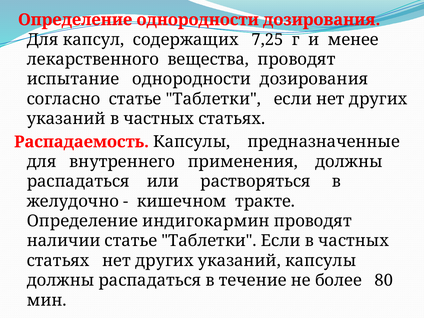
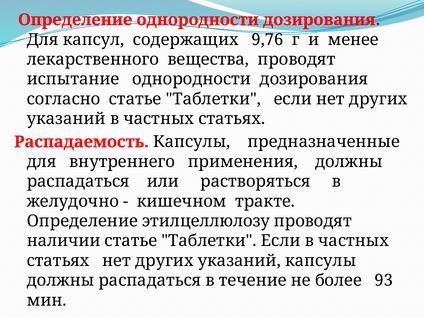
7,25: 7,25 -> 9,76 (267, 40)
индигокармин: индигокармин -> этилцеллюлозу (206, 221)
80: 80 -> 93 (384, 280)
